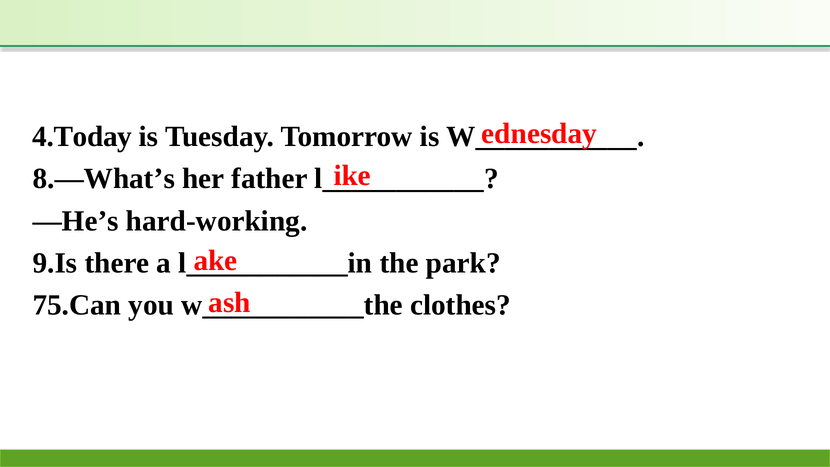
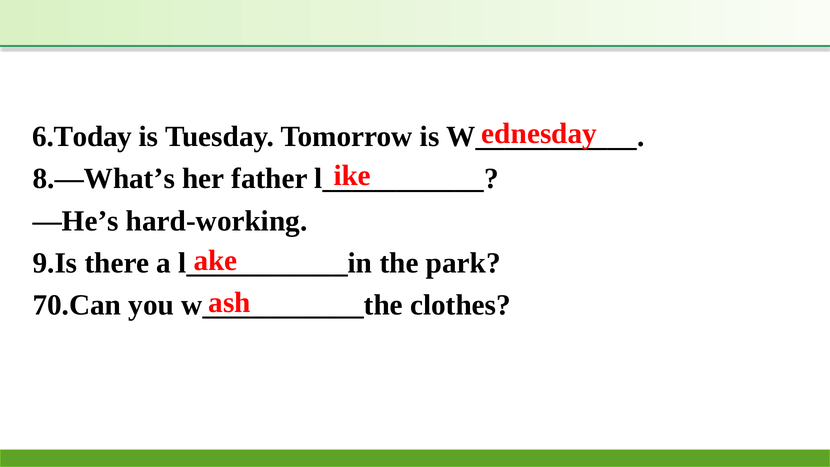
4.Today: 4.Today -> 6.Today (82, 136)
75.Can: 75.Can -> 70.Can (77, 305)
